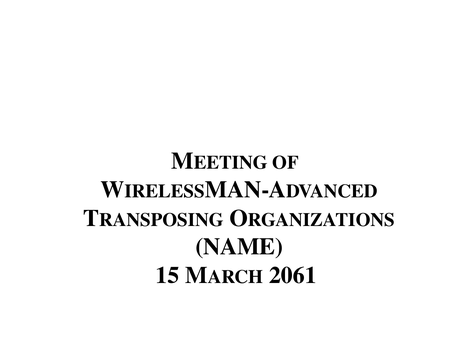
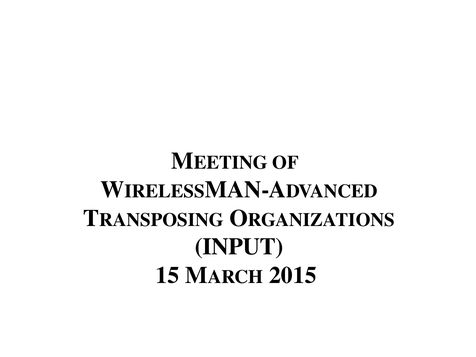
NAME: NAME -> INPUT (239, 247)
2061: 2061 -> 2015 (293, 275)
